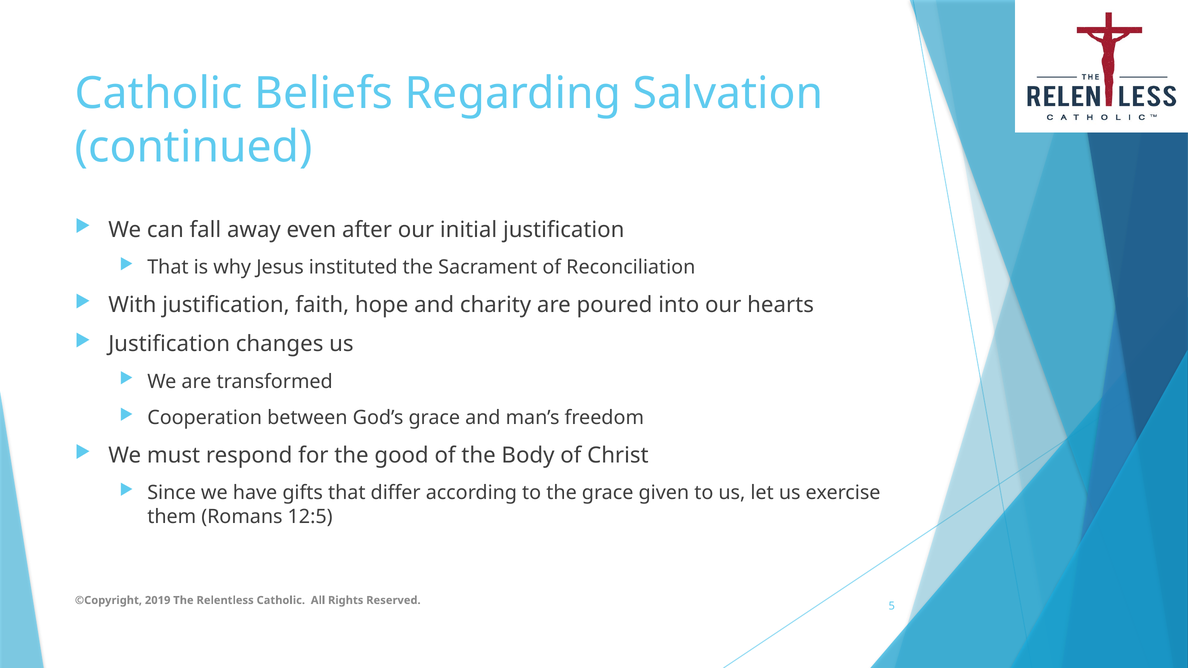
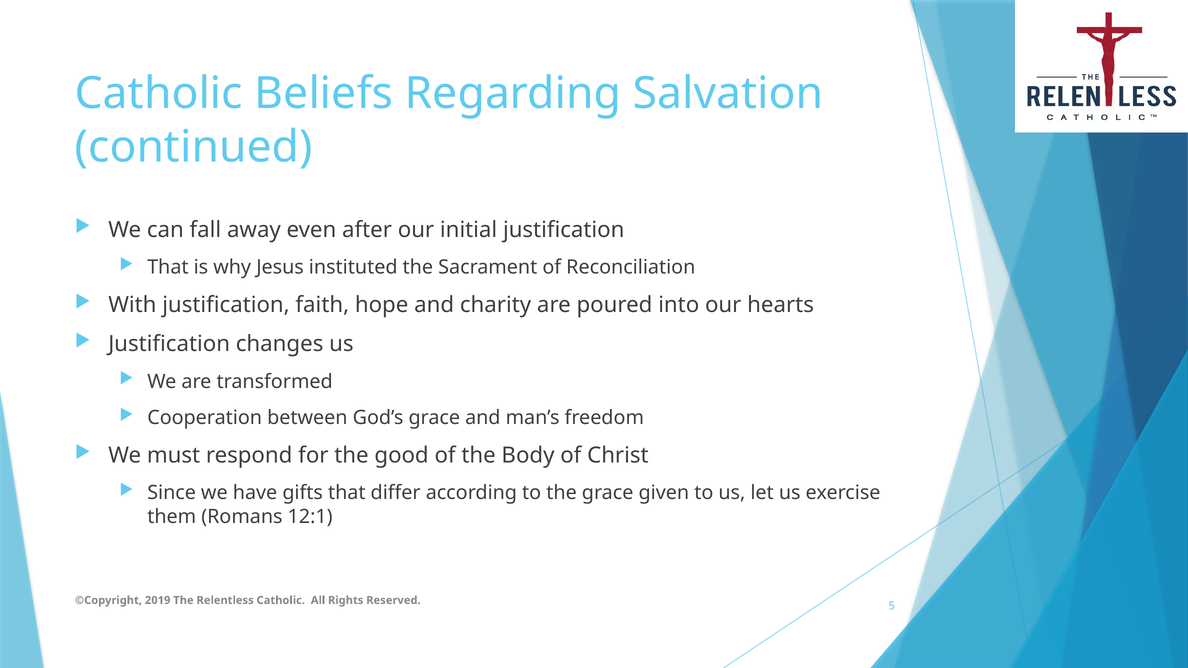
12:5: 12:5 -> 12:1 (310, 517)
